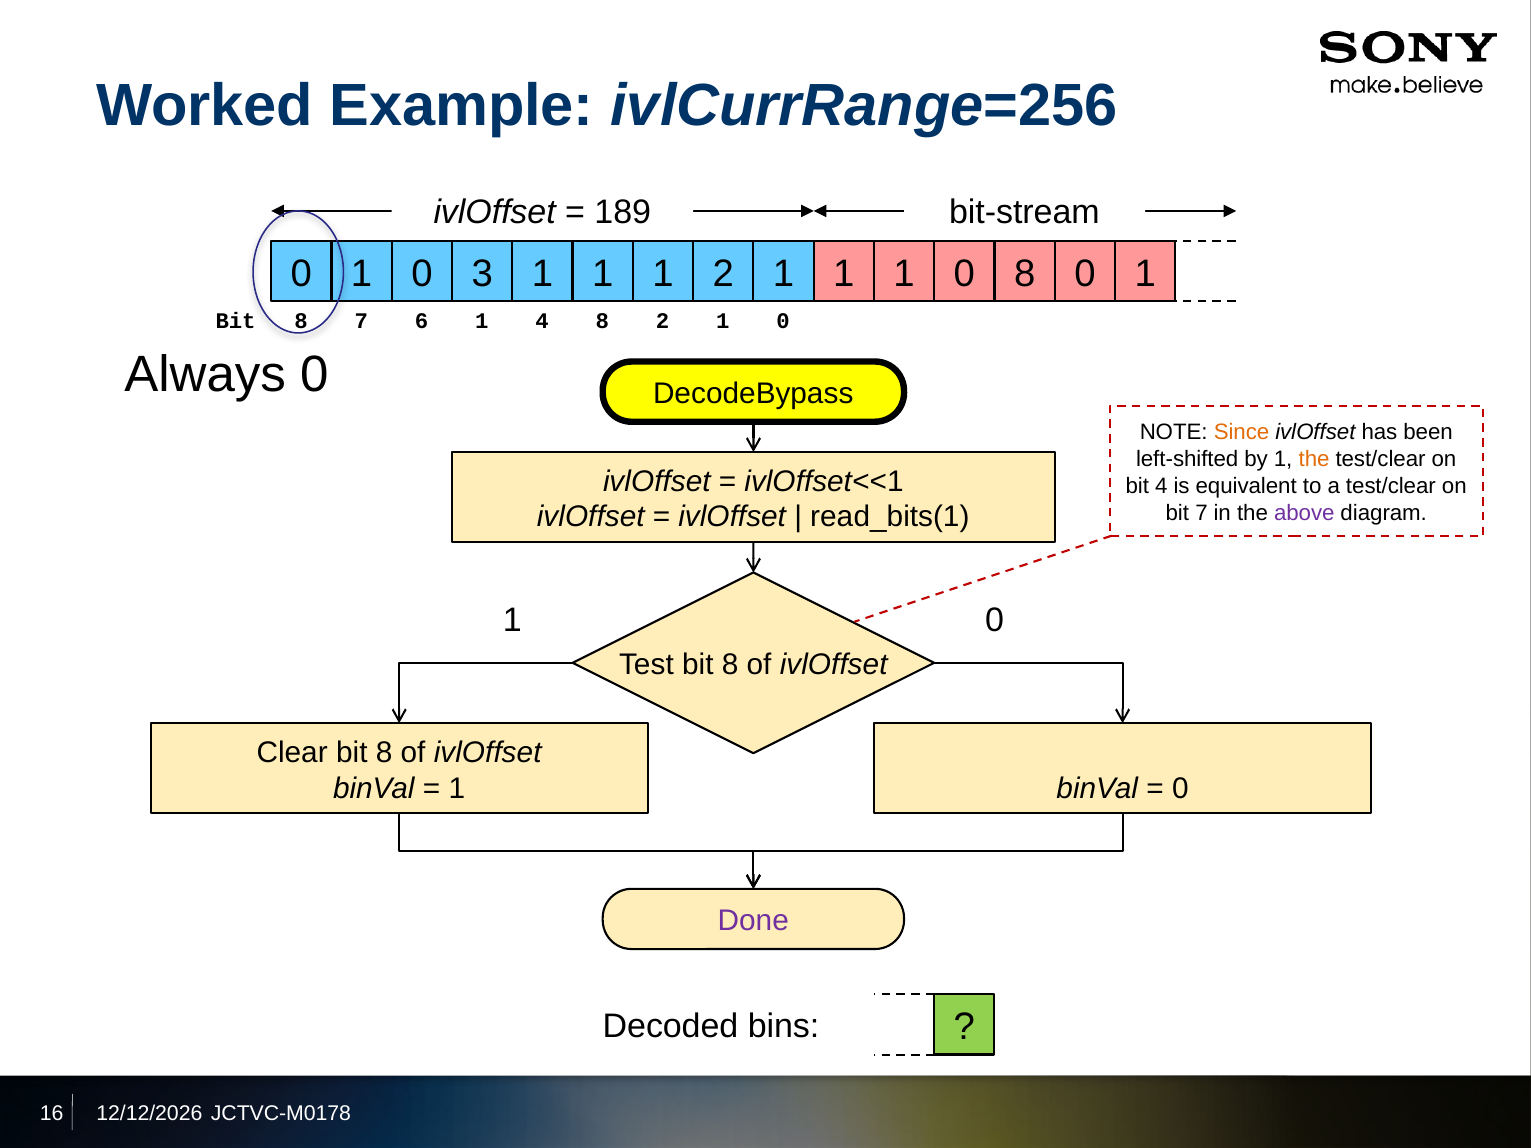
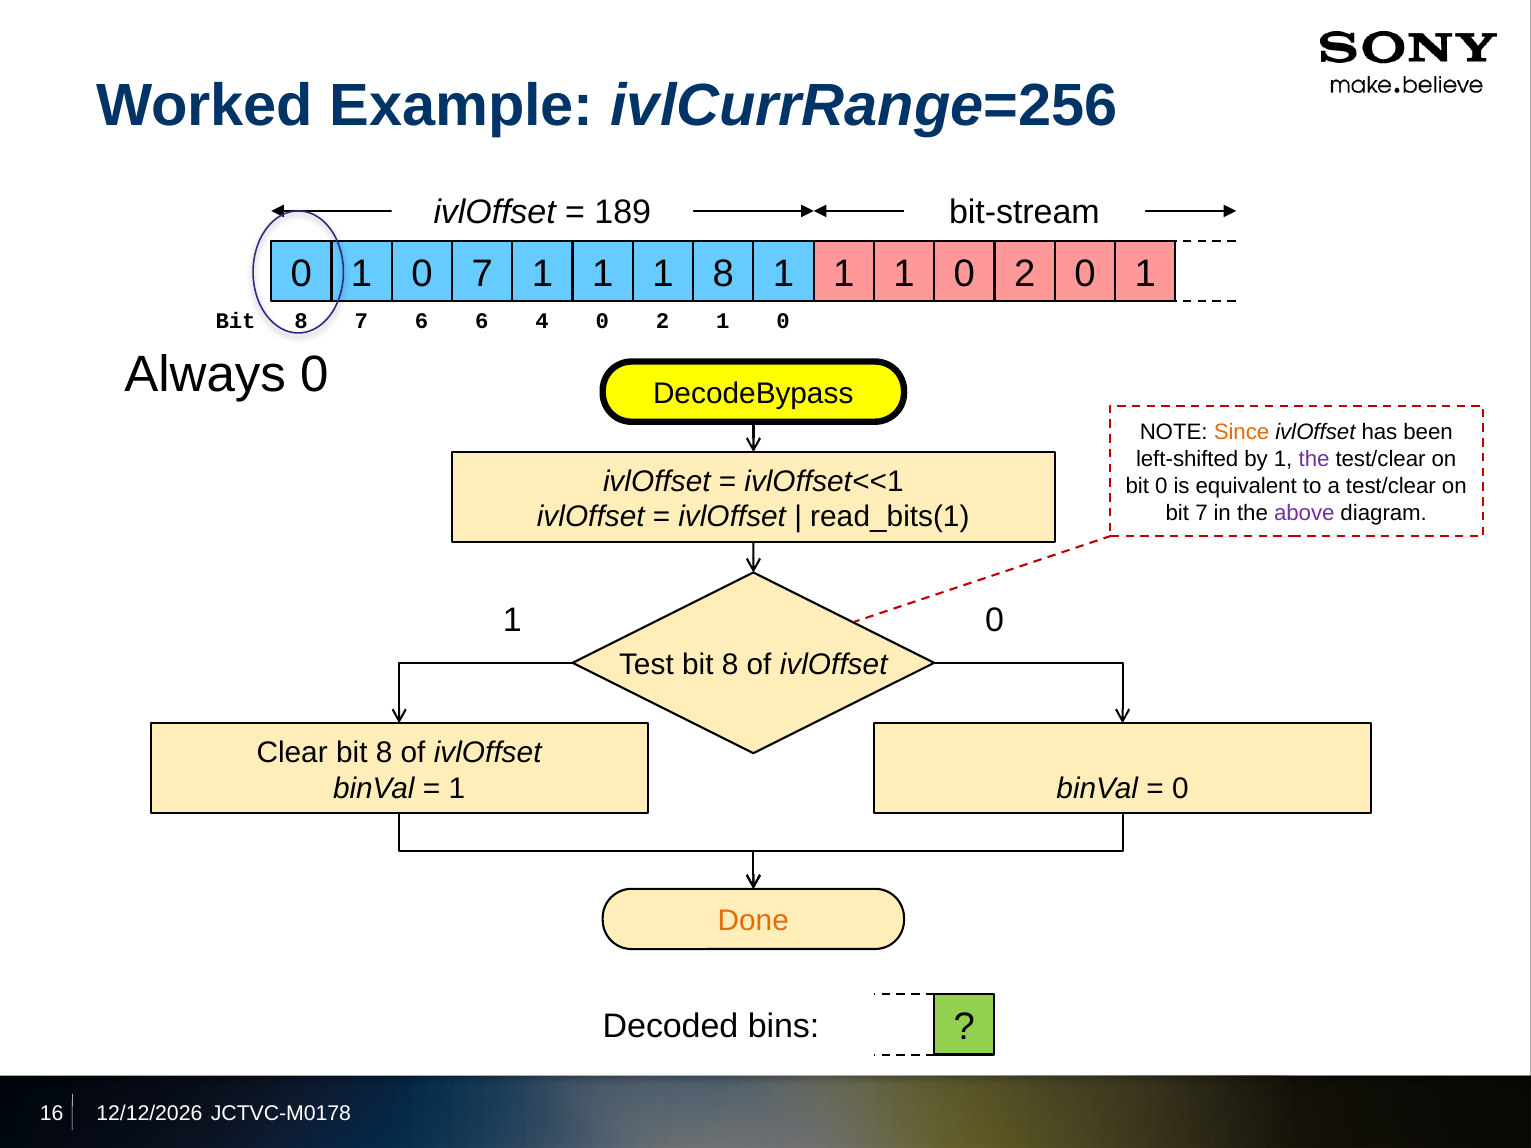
0 3: 3 -> 7 (482, 274)
1 2: 2 -> 8 (723, 274)
1 0 8: 8 -> 2 (1025, 274)
6 1: 1 -> 6 (482, 321)
4 8: 8 -> 0 (602, 321)
the colour: orange -> purple (1314, 459)
bit 4: 4 -> 0 (1161, 486)
Done colour: purple -> orange (753, 921)
